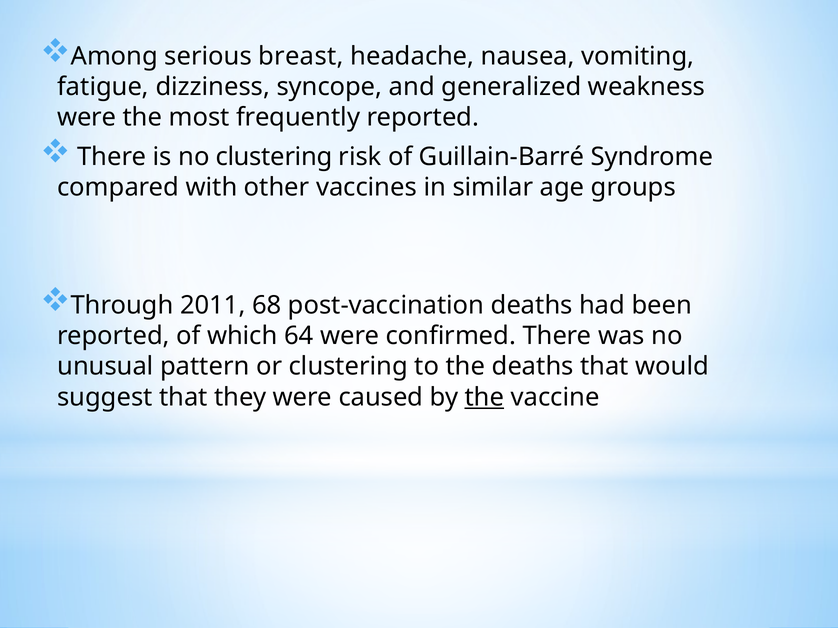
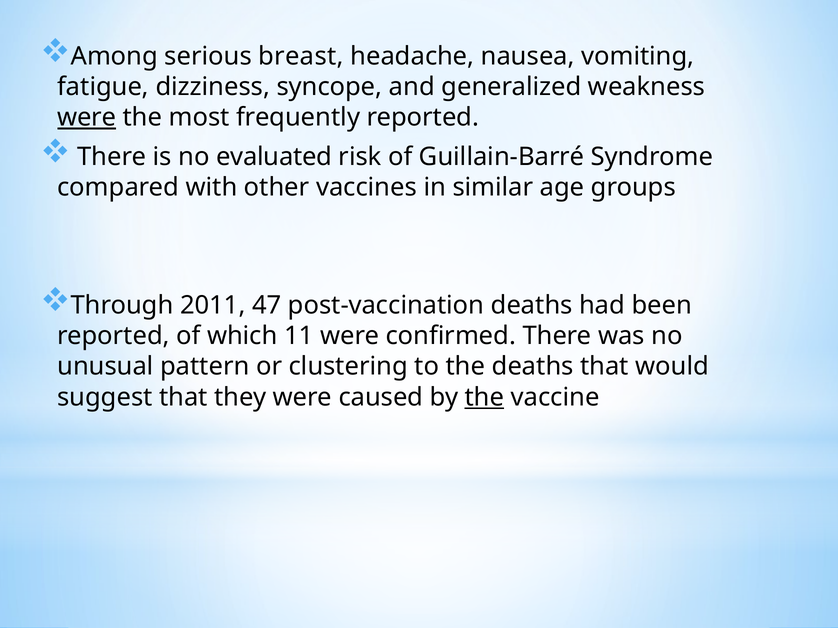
were underline: none -> present (87, 118)
no clustering: clustering -> evaluated (274, 157)
68: 68 -> 47 (267, 305)
64: 64 -> 11 (299, 336)
